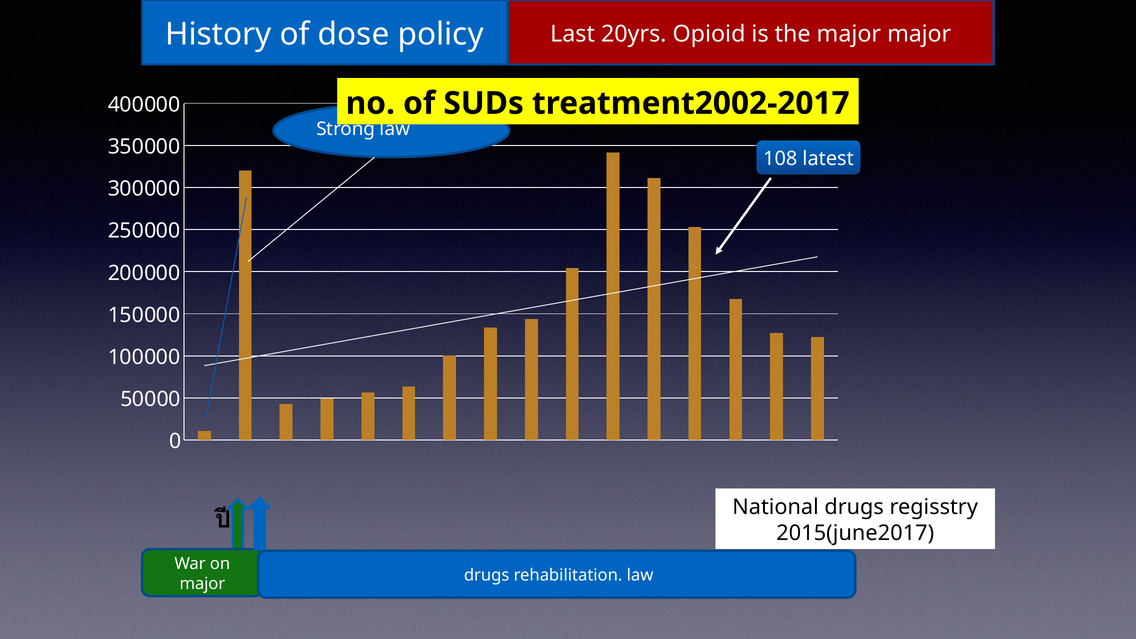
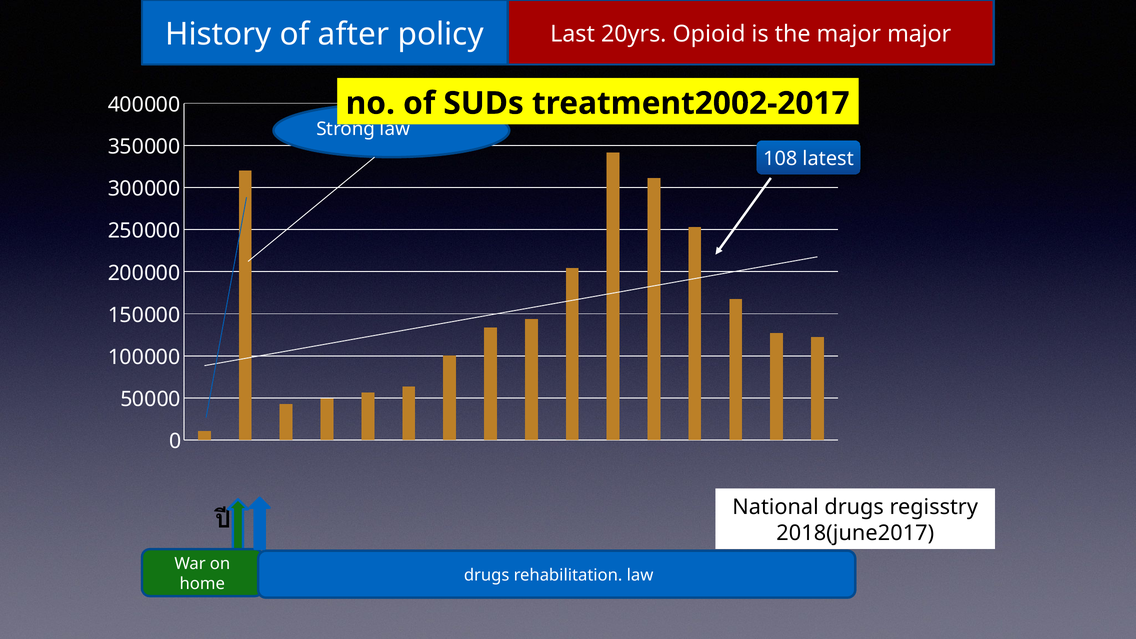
dose: dose -> after (354, 34)
2015(june2017: 2015(june2017 -> 2018(june2017 (855, 533)
major: major -> home (202, 584)
